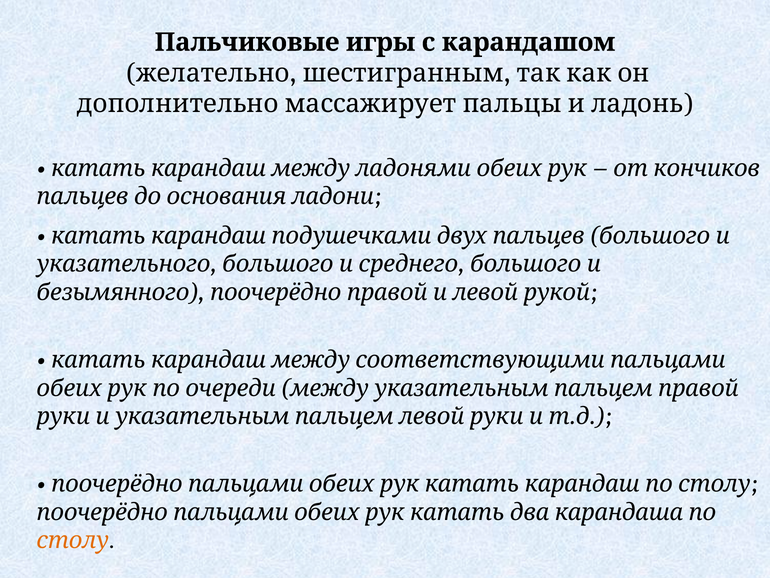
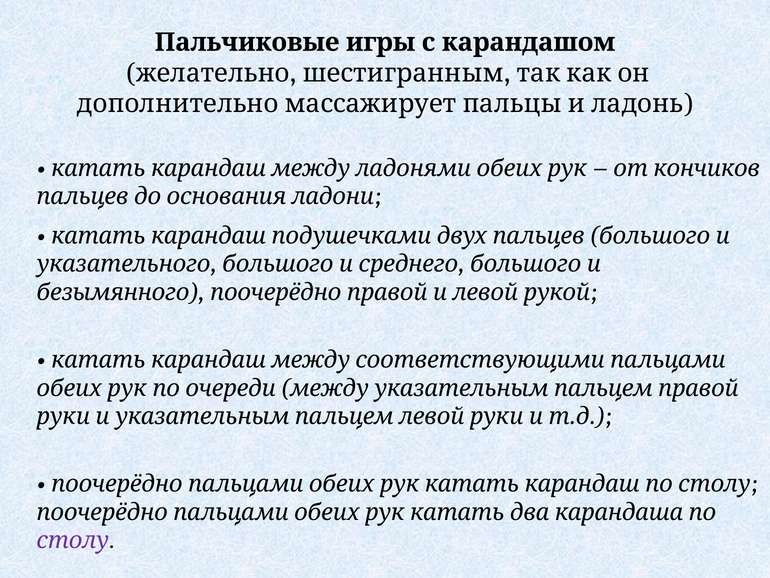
столу colour: orange -> purple (73, 540)
